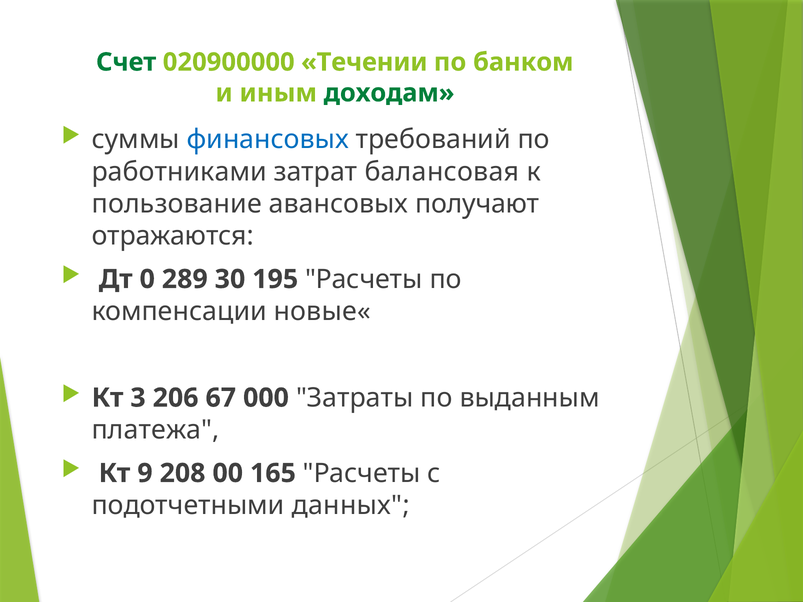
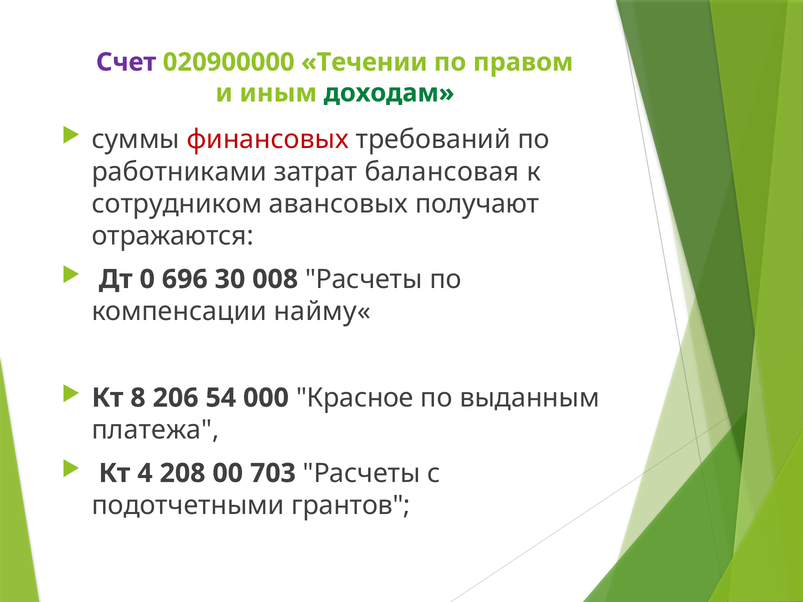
Счет colour: green -> purple (126, 62)
банком: банком -> правом (523, 62)
финансовых colour: blue -> red (268, 140)
пользование: пользование -> сотрудником (177, 204)
289: 289 -> 696 (185, 279)
195: 195 -> 008 (275, 279)
новые«: новые« -> найму« (322, 311)
3: 3 -> 8 (138, 398)
67: 67 -> 54 (221, 398)
Затраты: Затраты -> Красное (355, 398)
9: 9 -> 4 (145, 473)
165: 165 -> 703 (273, 473)
данных: данных -> грантов (351, 506)
